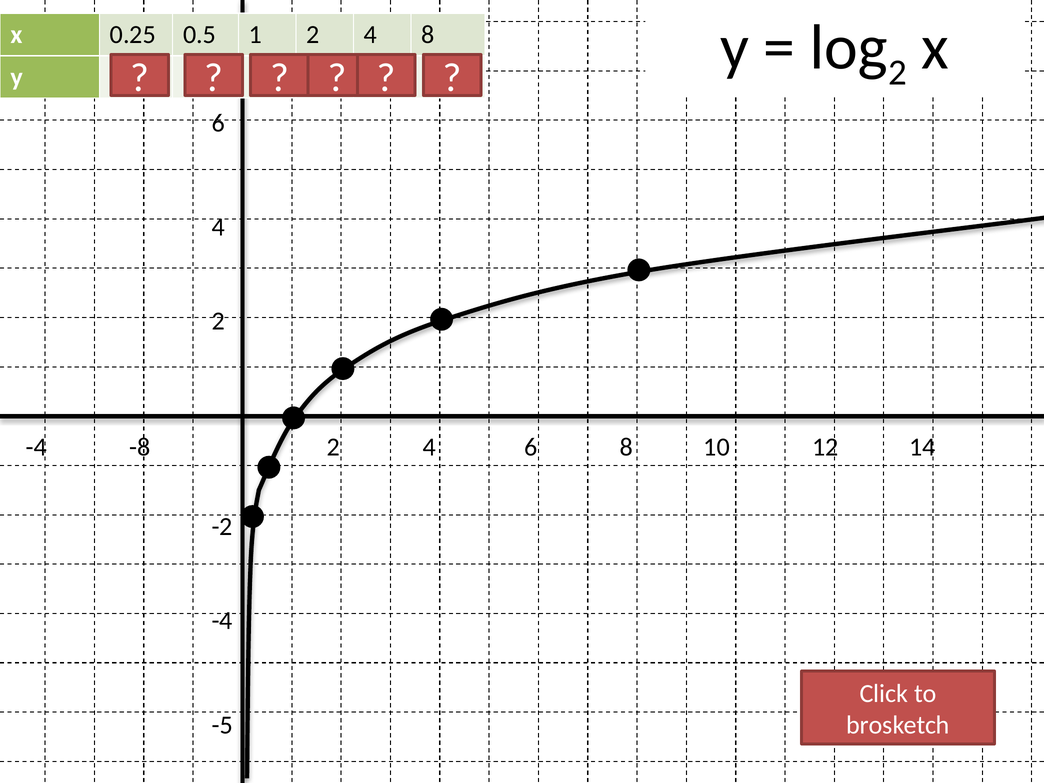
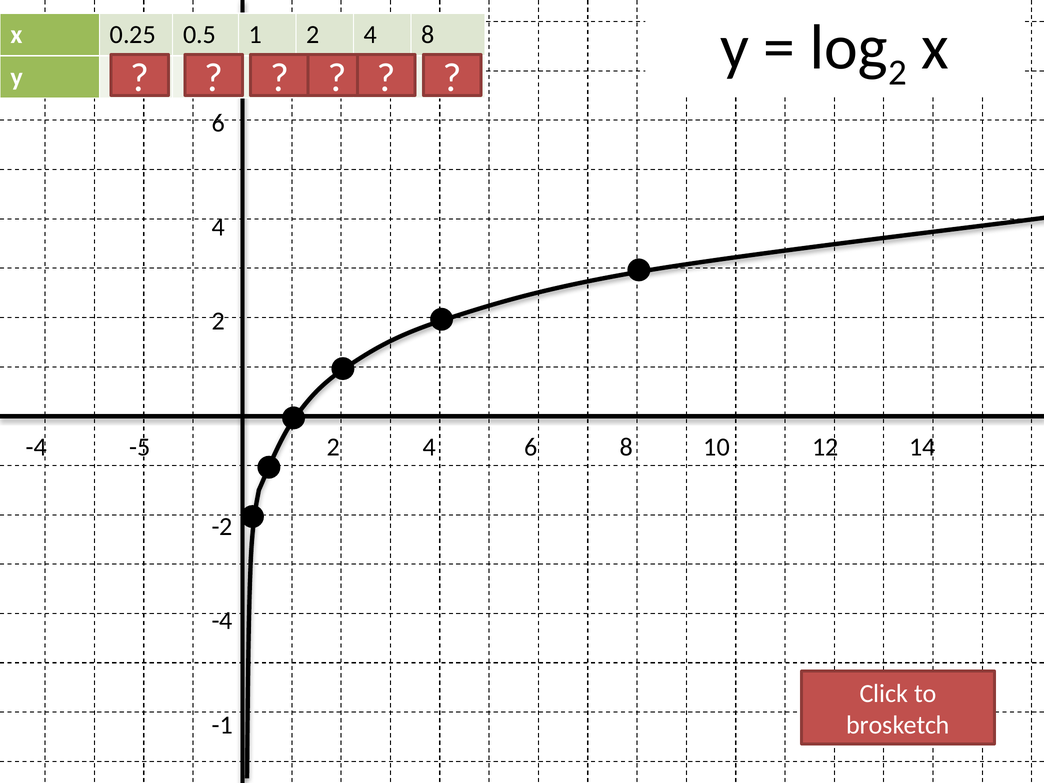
-8: -8 -> -5 (140, 447)
-5: -5 -> -1 (222, 725)
